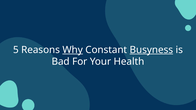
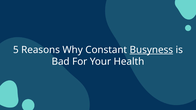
Why underline: present -> none (73, 50)
